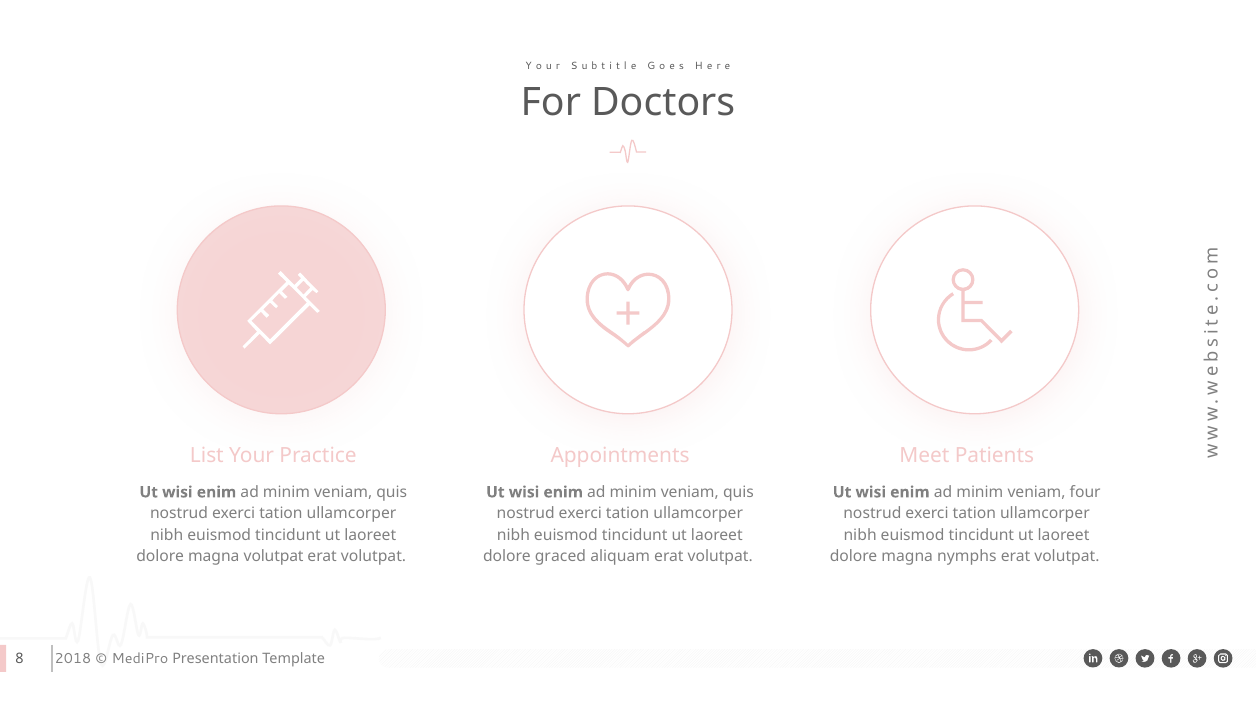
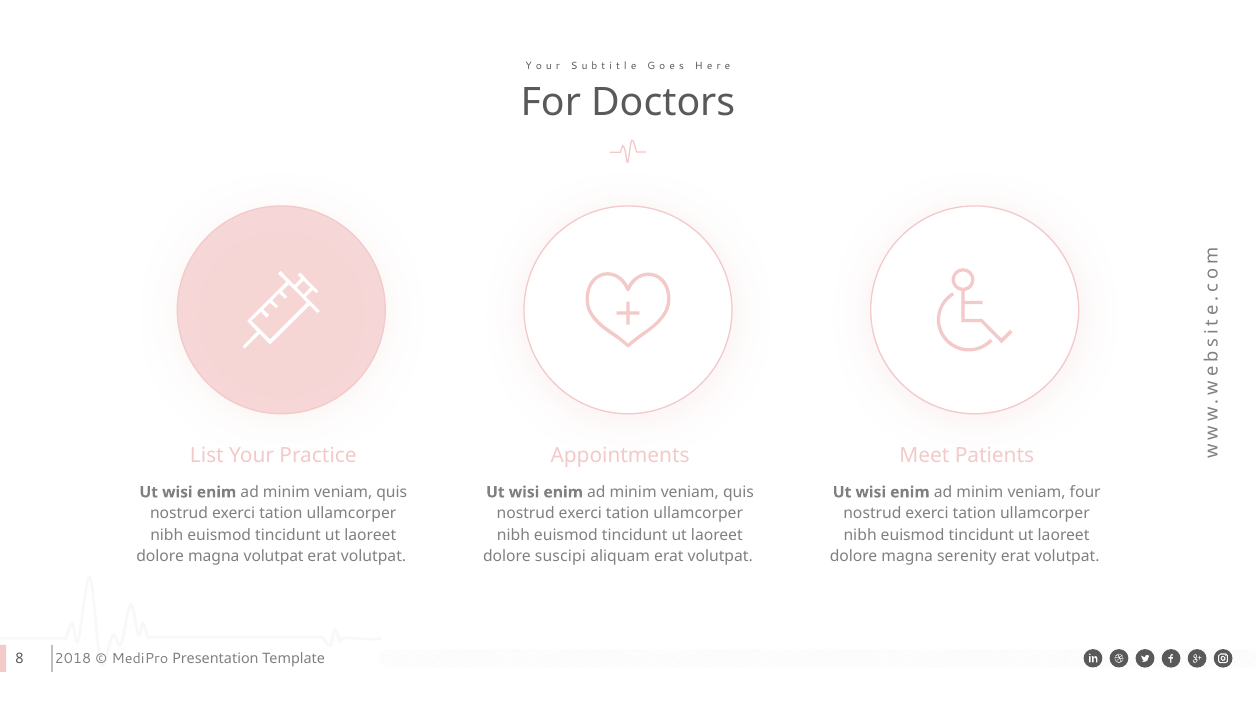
graced: graced -> suscipi (560, 557)
nymphs: nymphs -> serenity (967, 557)
